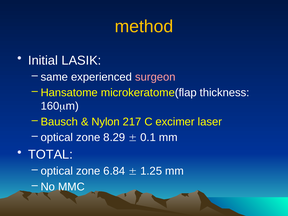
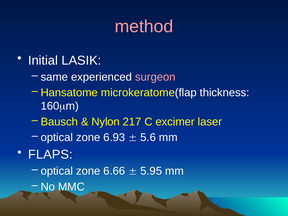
method colour: yellow -> pink (144, 26)
8.29: 8.29 -> 6.93 (114, 137)
0.1: 0.1 -> 5.6 (148, 137)
TOTAL: TOTAL -> FLAPS (50, 155)
6.84: 6.84 -> 6.66 (114, 171)
1.25: 1.25 -> 5.95 (151, 171)
